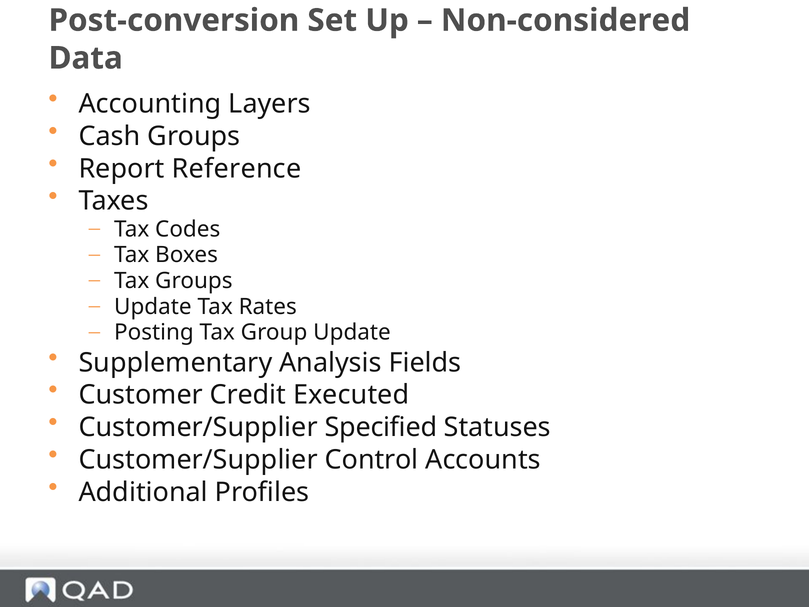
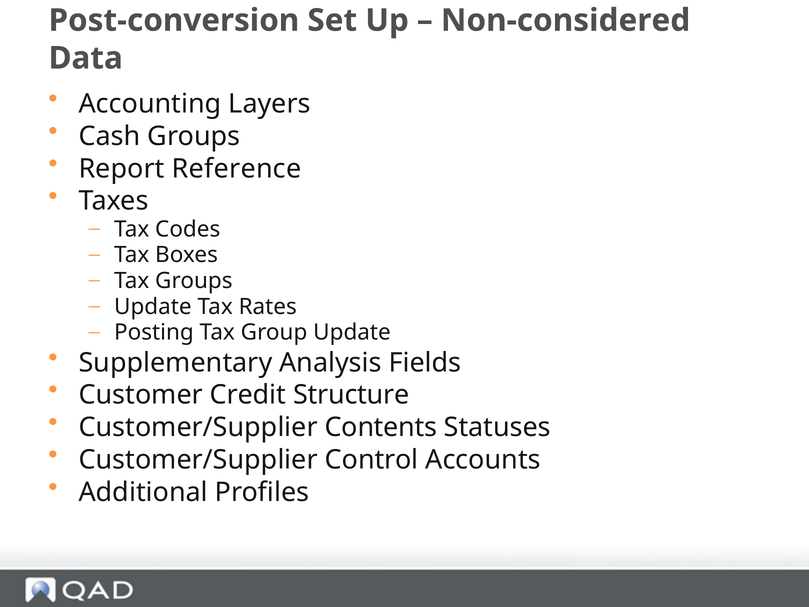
Executed: Executed -> Structure (351, 395)
Specified: Specified -> Contents (381, 427)
